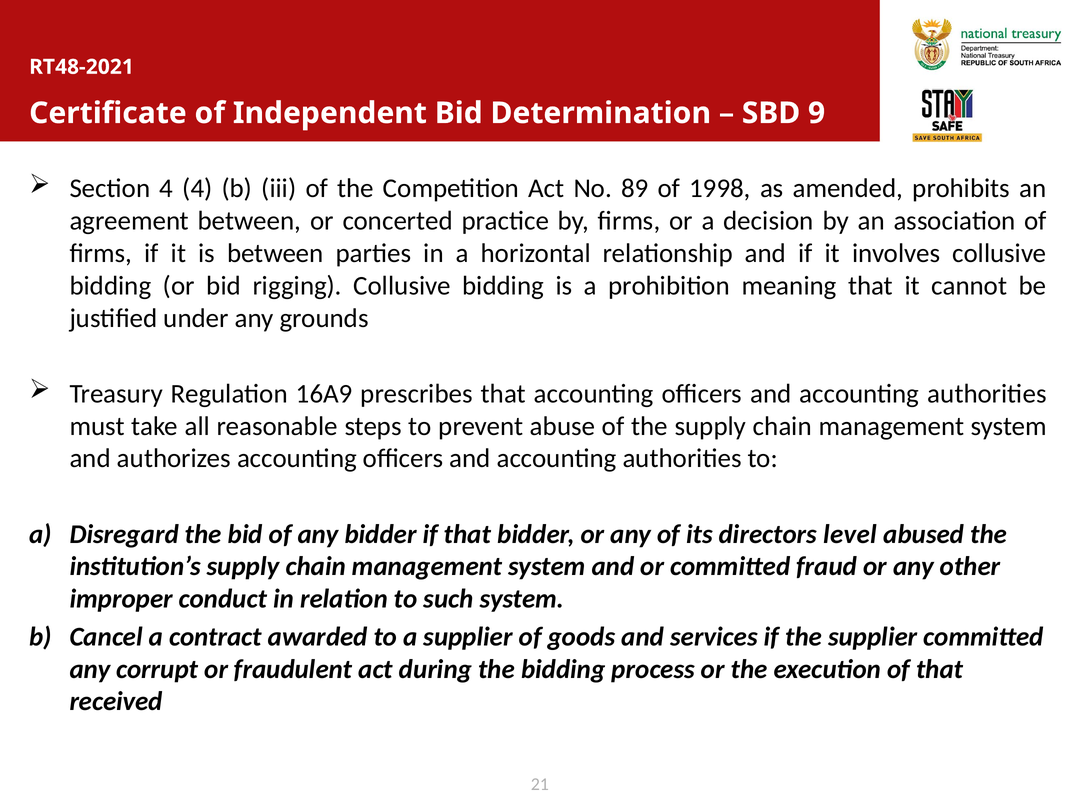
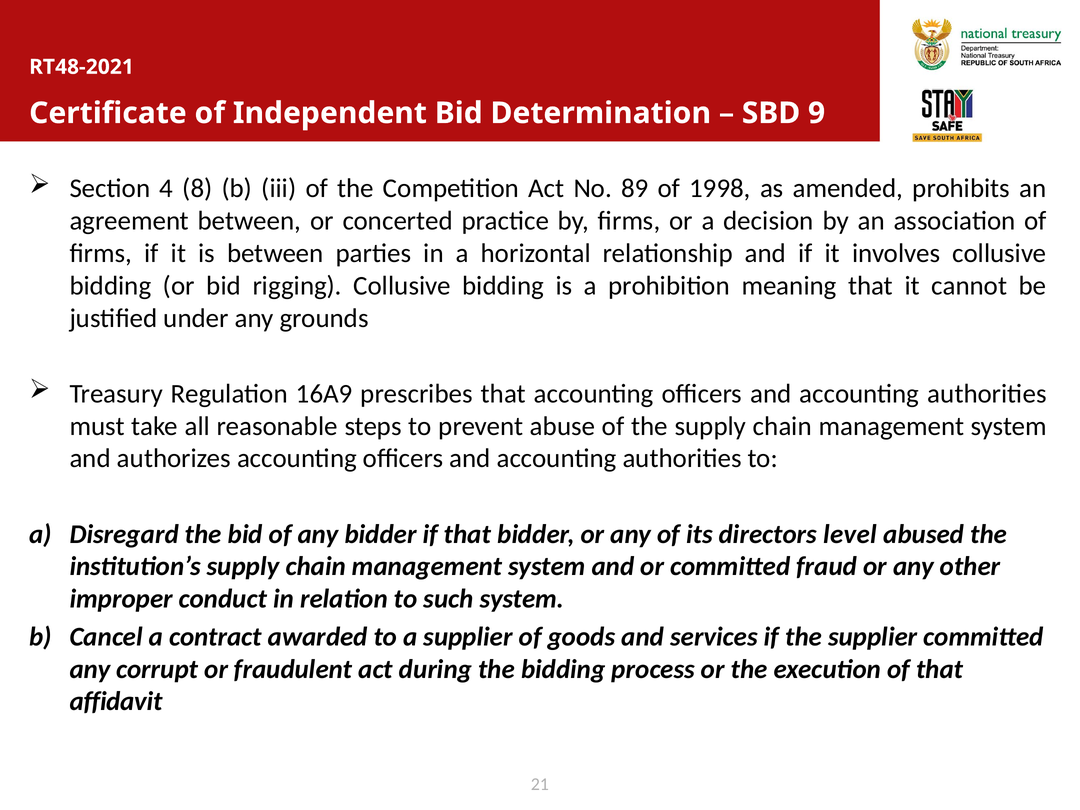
4 4: 4 -> 8 (197, 189)
received: received -> affidavit (116, 702)
